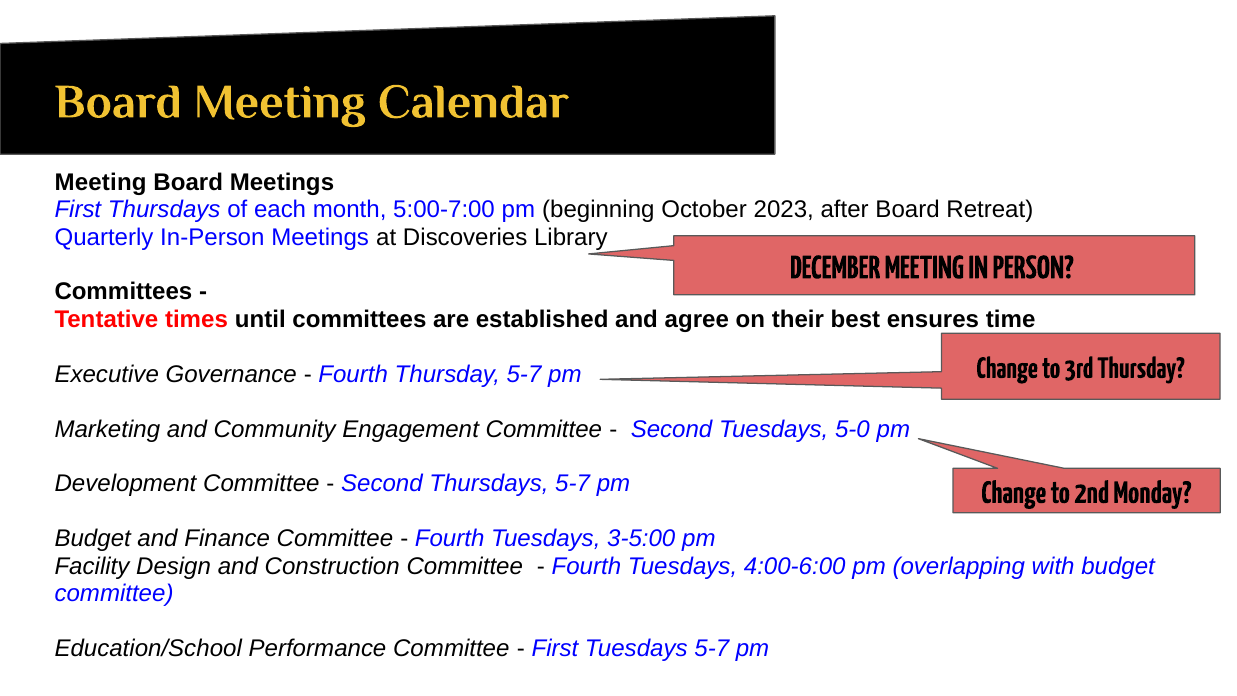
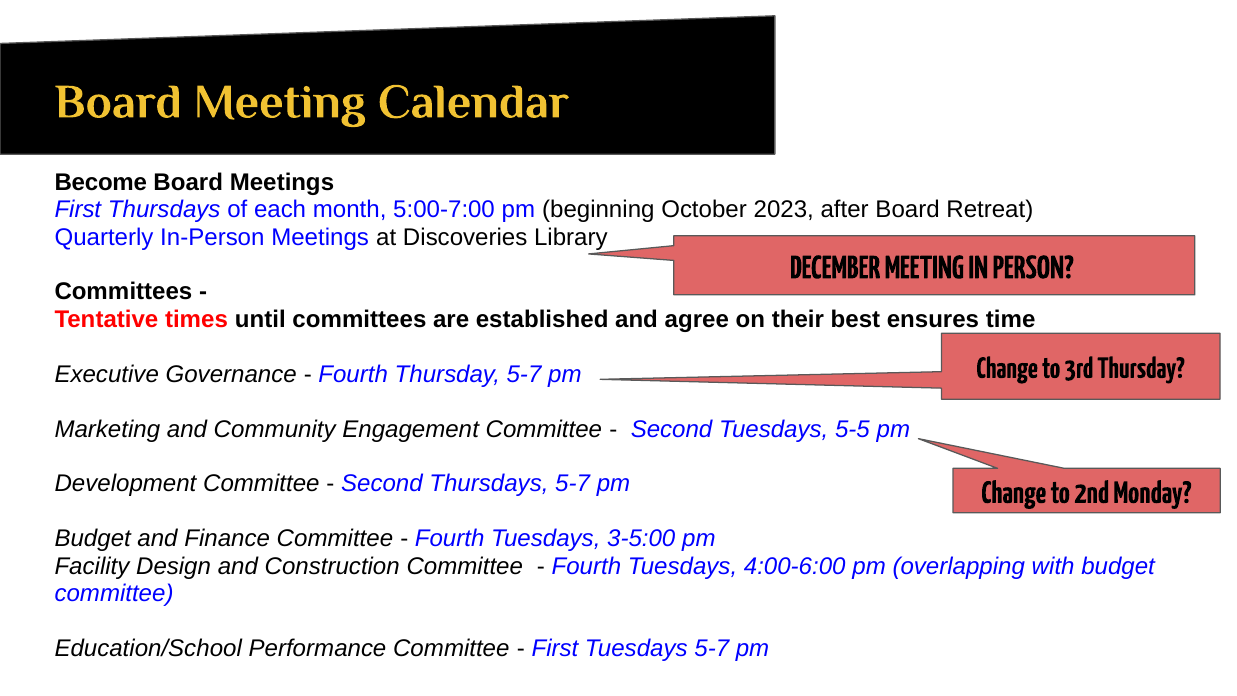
Meeting: Meeting -> Become (101, 182)
5-0: 5-0 -> 5-5 (852, 429)
